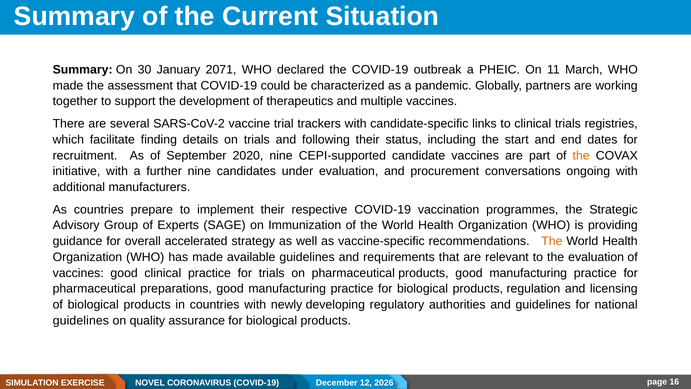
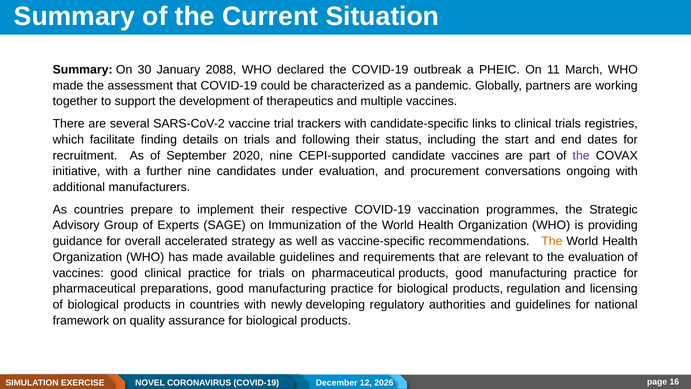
2071: 2071 -> 2088 (221, 70)
the colour: orange -> purple (581, 155)
guidelines: guidelines -> framework (81, 320)
